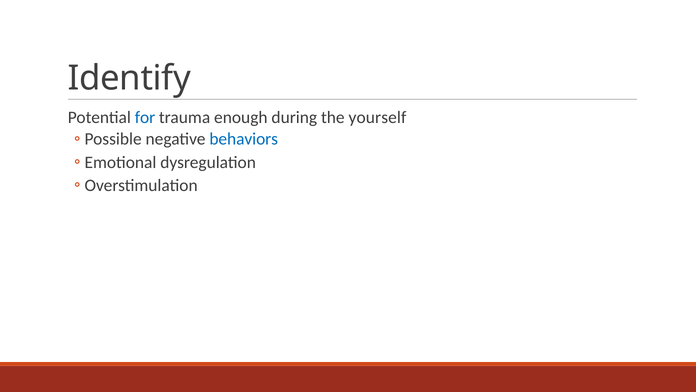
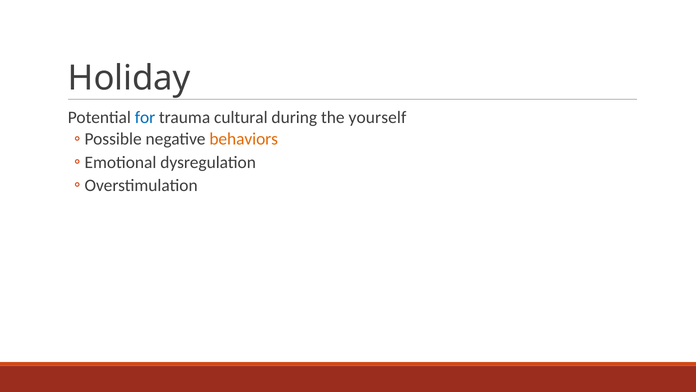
Identify: Identify -> Holiday (129, 78)
enough: enough -> cultural (241, 117)
behaviors colour: blue -> orange (244, 139)
